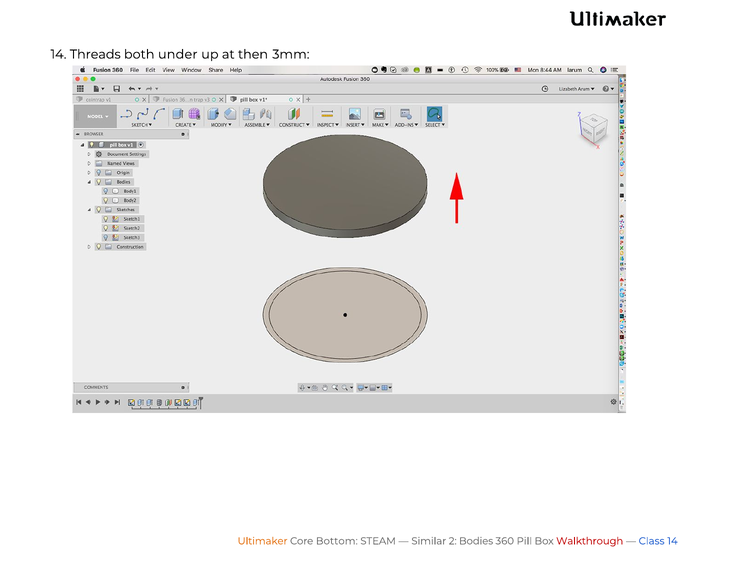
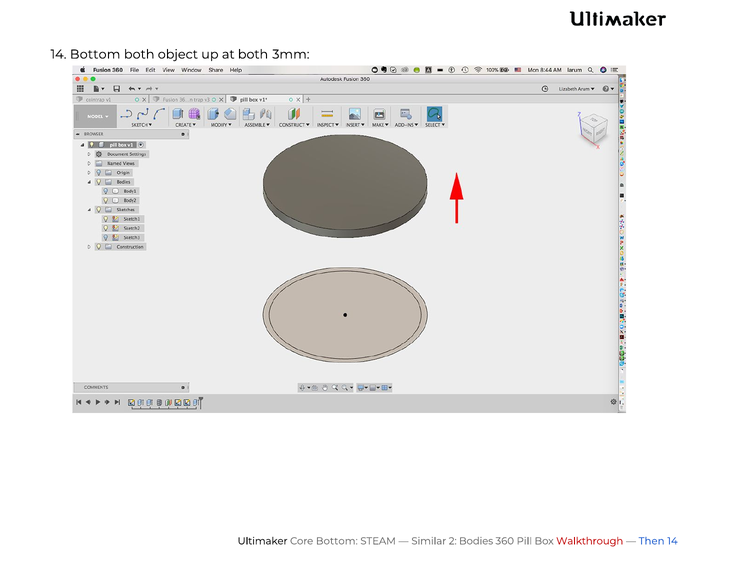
14 Threads: Threads -> Bottom (95, 54)
under: under -> object (178, 54)
at then: then -> both (253, 54)
Ultimaker colour: orange -> black (263, 541)
Class: Class -> Then (652, 541)
